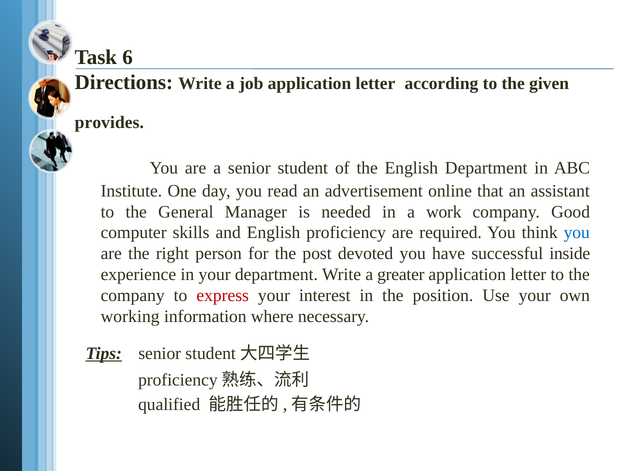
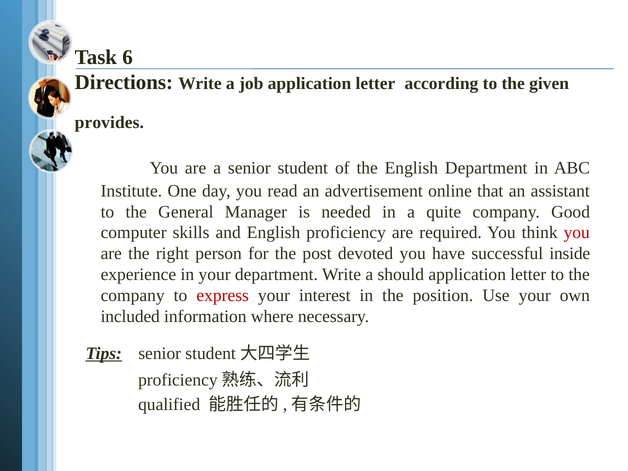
work: work -> quite (444, 212)
you colour: blue -> red (577, 233)
greater: greater -> should (401, 275)
working: working -> included (130, 316)
